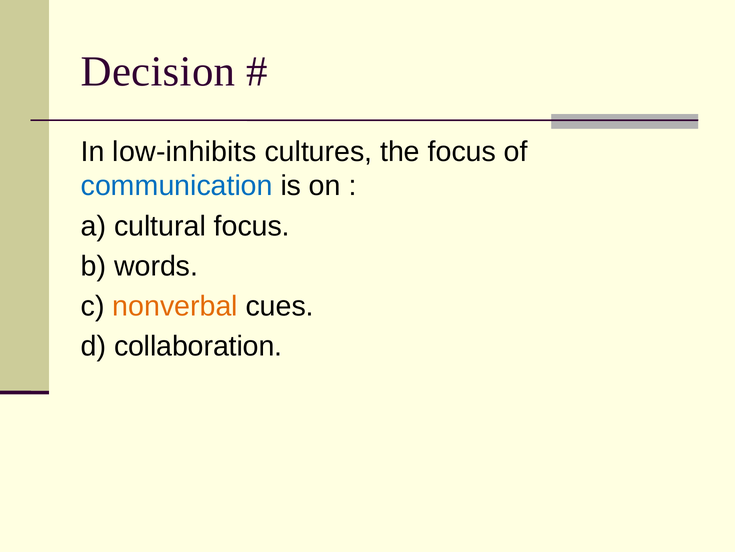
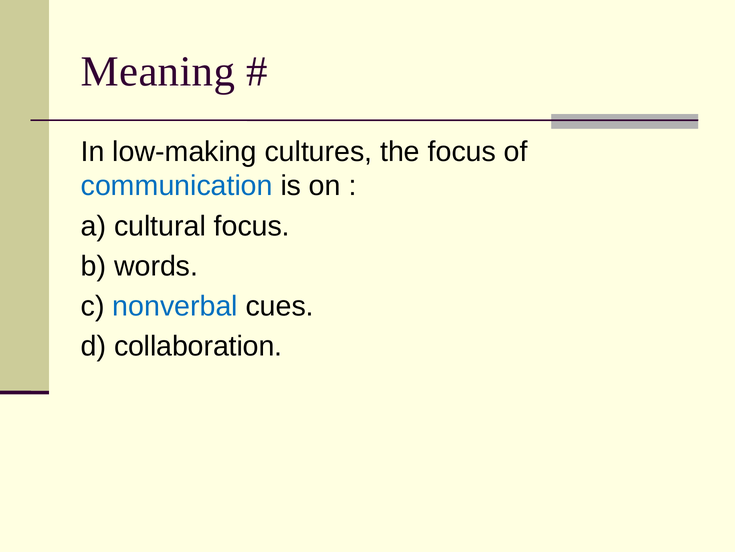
Decision: Decision -> Meaning (158, 71)
low-inhibits: low-inhibits -> low-making (185, 151)
nonverbal colour: orange -> blue (175, 306)
